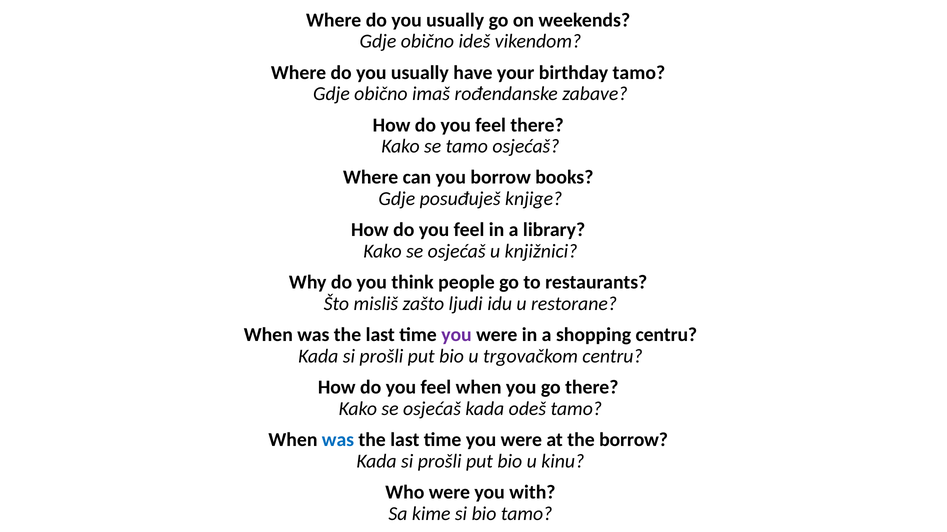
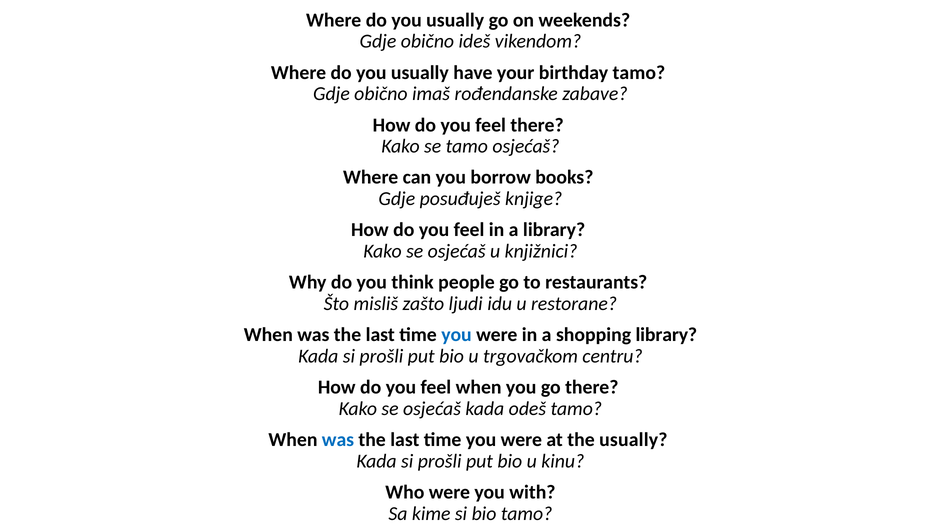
you colour: purple -> blue (456, 335)
shopping centru: centru -> library (666, 335)
the borrow: borrow -> usually (633, 440)
